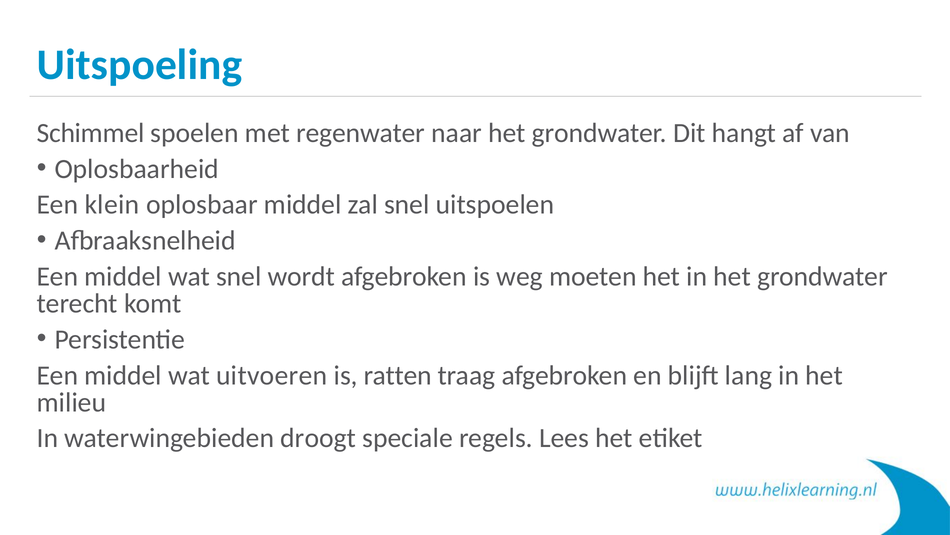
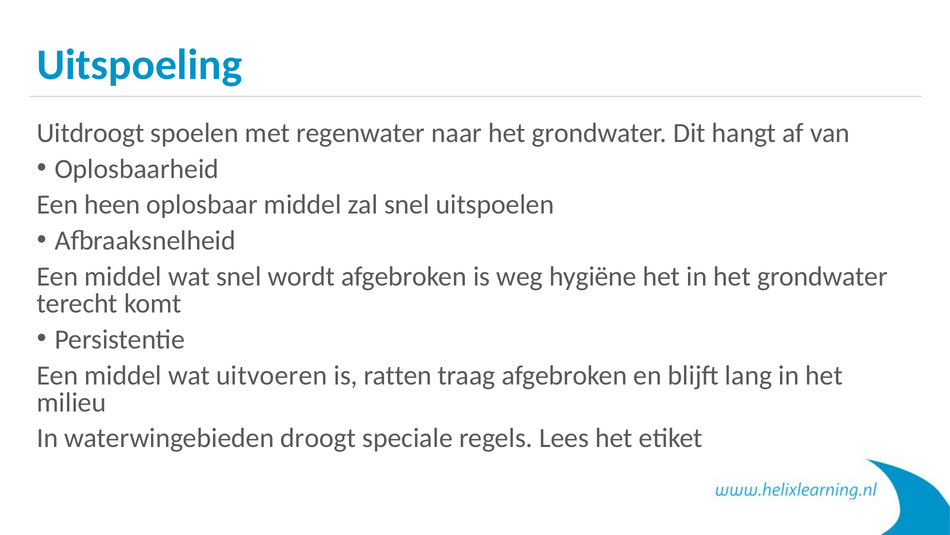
Schimmel: Schimmel -> Uitdroogt (91, 133)
klein: klein -> heen (112, 205)
moeten: moeten -> hygiëne (593, 276)
